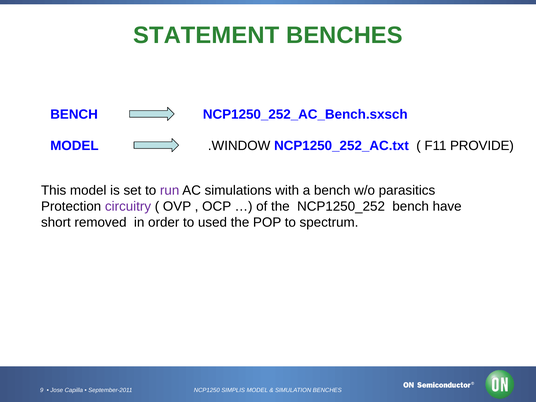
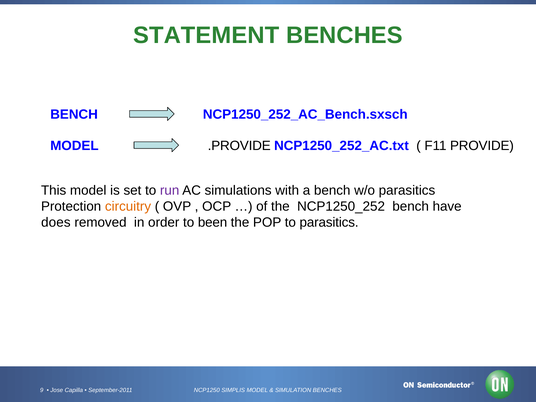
.WINDOW: .WINDOW -> .PROVIDE (239, 146)
circuitry colour: purple -> orange (128, 206)
short: short -> does (56, 222)
used: used -> been (213, 222)
to spectrum: spectrum -> parasitics (329, 222)
